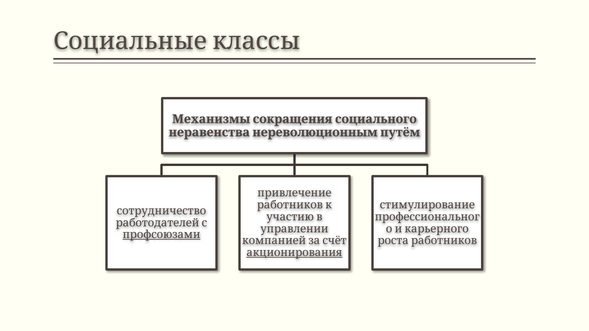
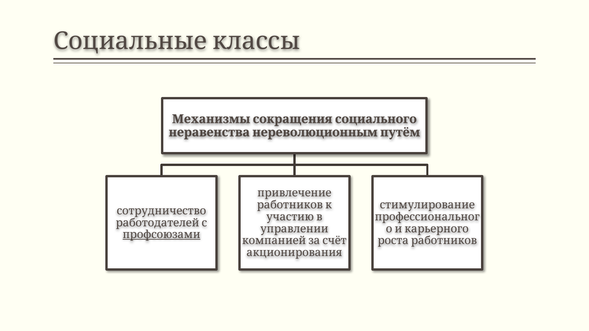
акционирования underline: present -> none (294, 253)
